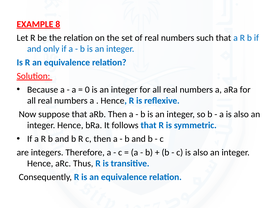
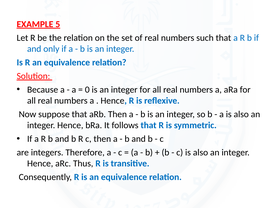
8: 8 -> 5 (58, 24)
